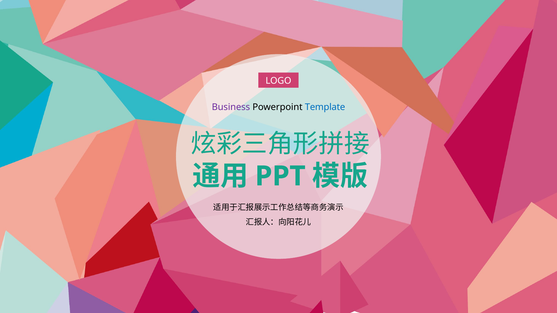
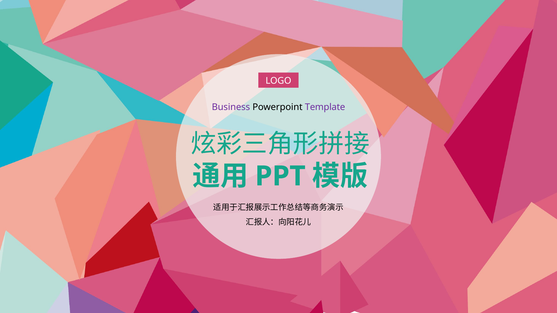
Template colour: blue -> purple (325, 107)
